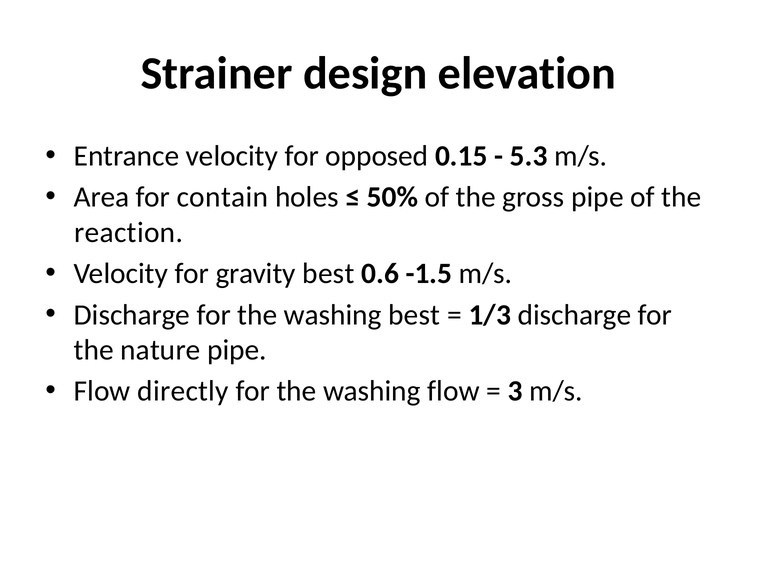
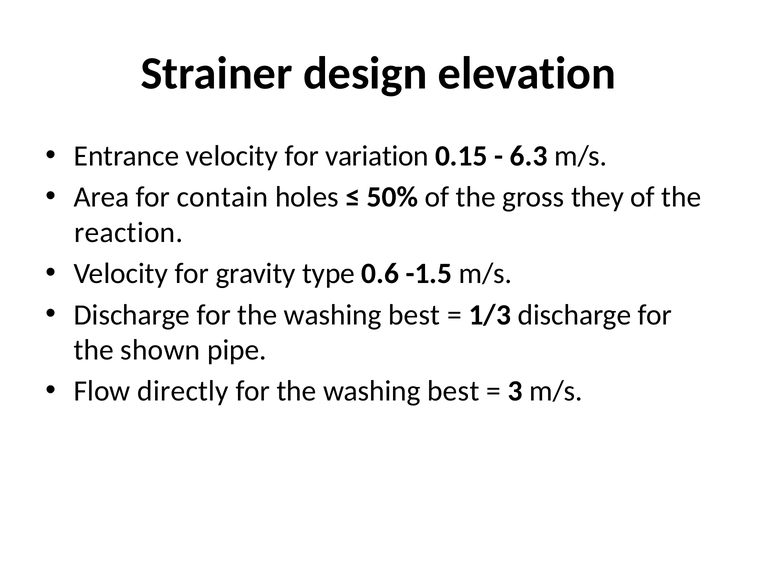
opposed: opposed -> variation (377, 156)
5.3: 5.3 -> 6.3 (529, 156)
gross pipe: pipe -> they (597, 197)
gravity best: best -> type (329, 274)
nature: nature -> shown (160, 350)
flow: flow -> best (453, 391)
